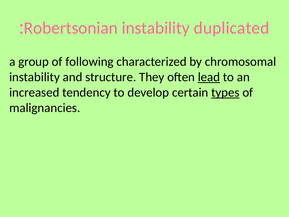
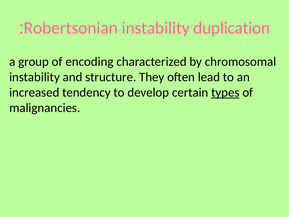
duplicated: duplicated -> duplication (232, 28)
following: following -> encoding (89, 62)
lead underline: present -> none (209, 77)
